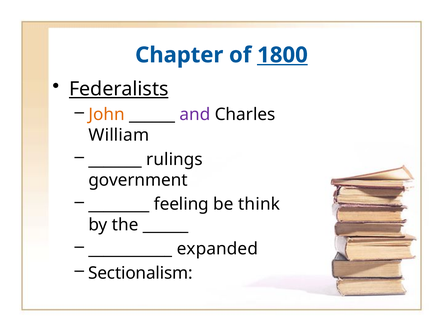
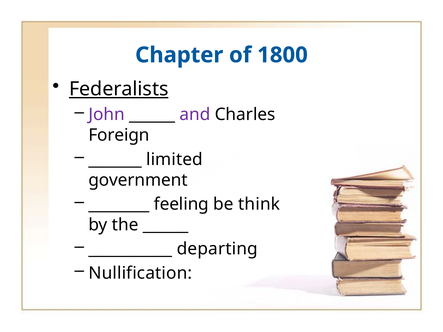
1800 underline: present -> none (282, 55)
John colour: orange -> purple (107, 115)
William: William -> Foreign (119, 135)
rulings: rulings -> limited (175, 159)
expanded: expanded -> departing (217, 249)
Sectionalism: Sectionalism -> Nullification (140, 273)
